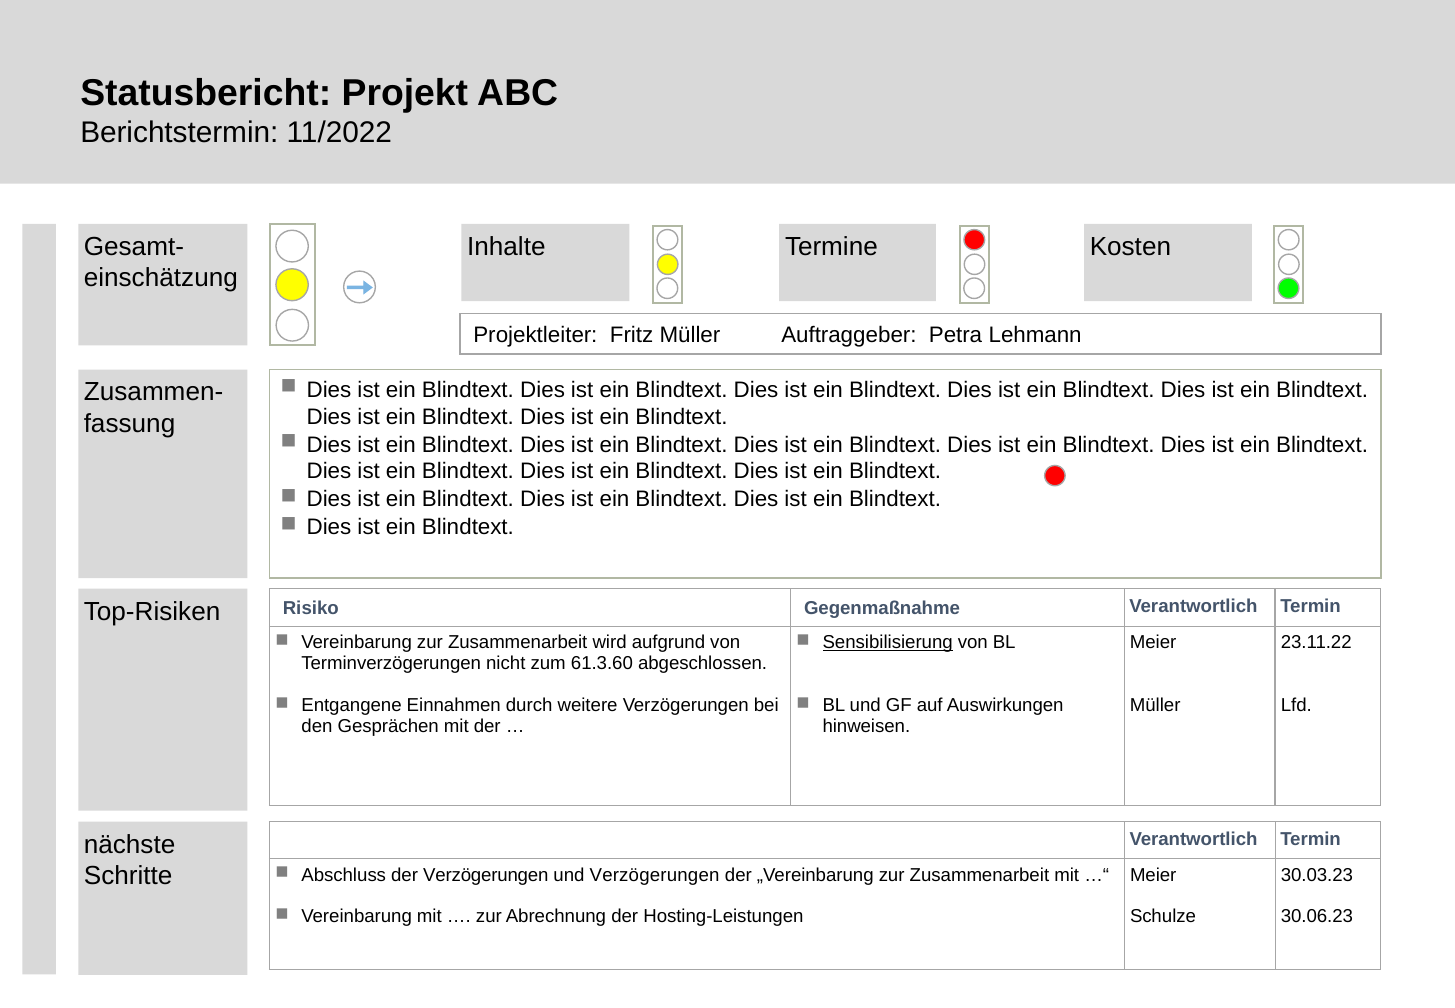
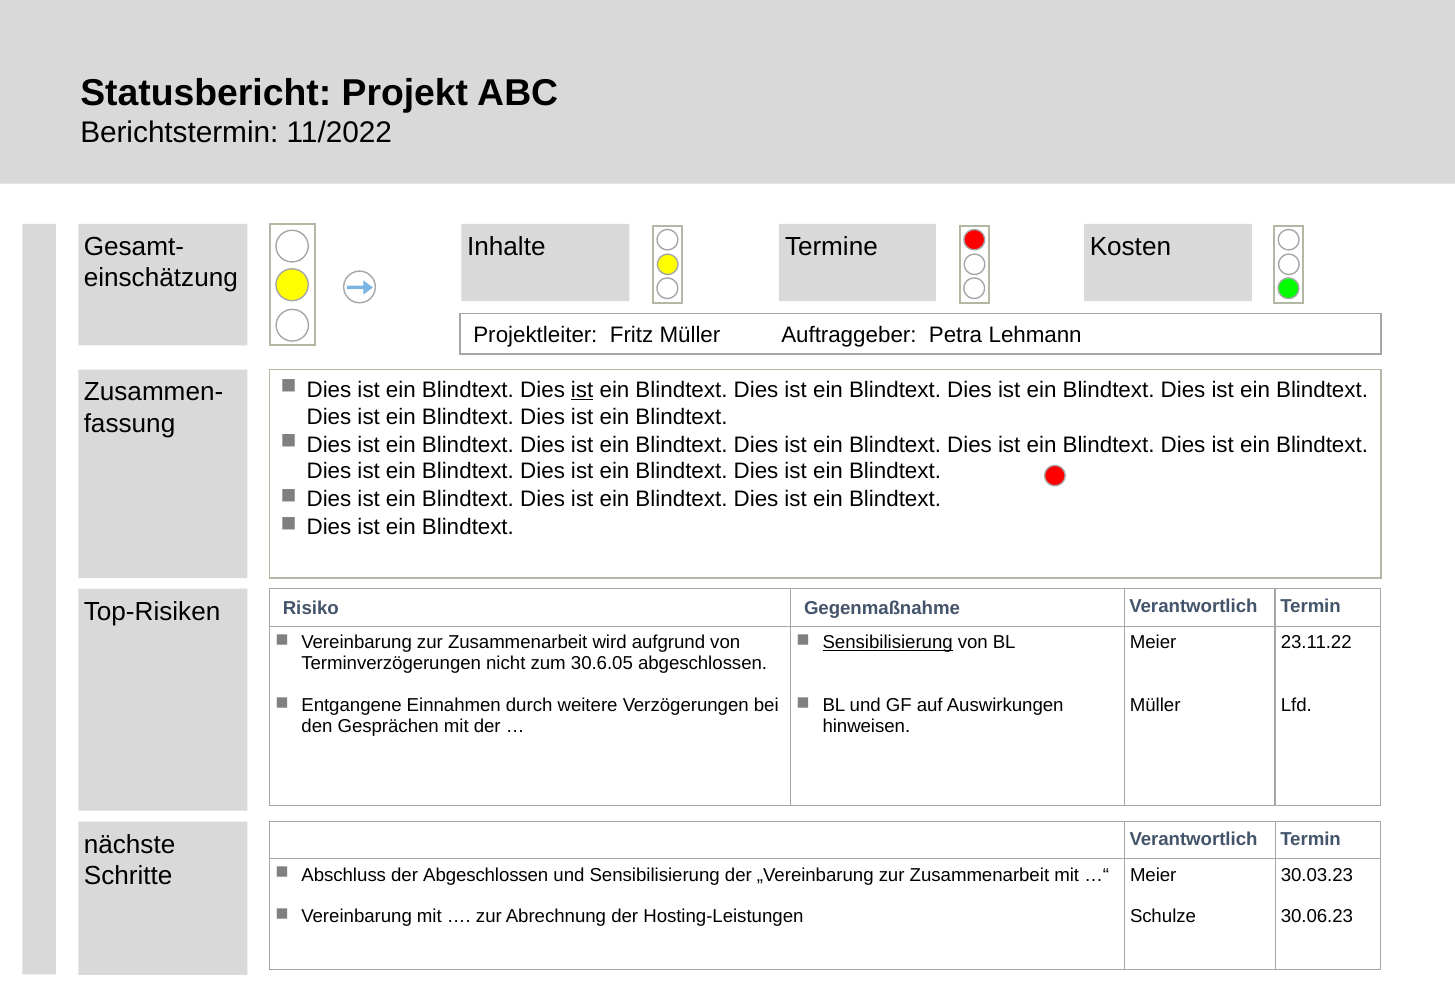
ist underline: none -> present (582, 390)
61.3.60: 61.3.60 -> 30.6.05 (602, 663)
der Verzögerungen: Verzögerungen -> Abgeschlossen (486, 874)
und Verzögerungen: Verzögerungen -> Sensibilisierung (655, 874)
